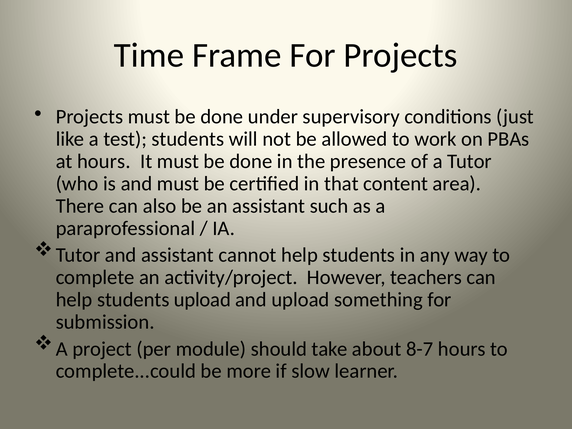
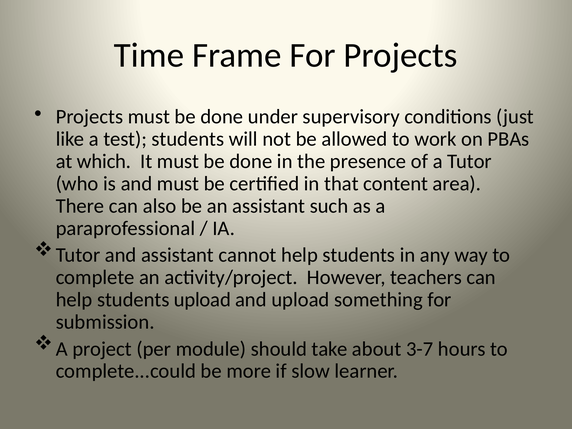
at hours: hours -> which (104, 161)
8-7: 8-7 -> 3-7 (420, 349)
